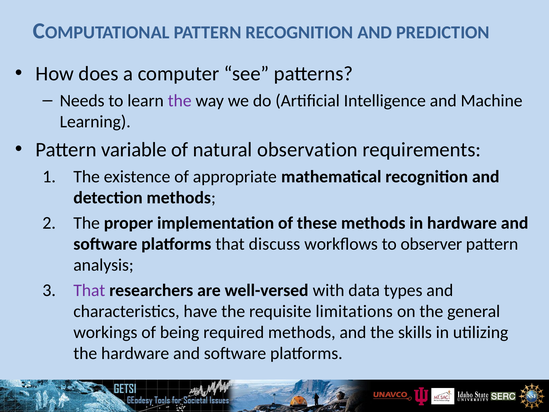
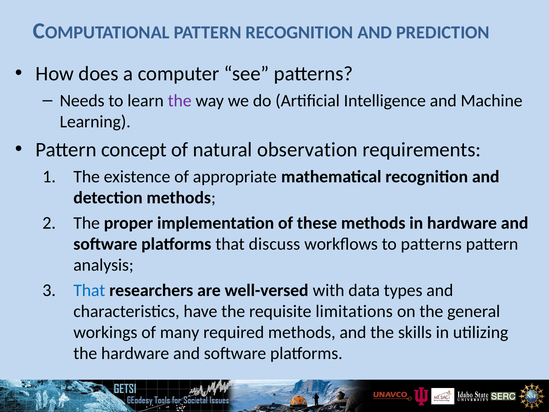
variable: variable -> concept (134, 149)
to observer: observer -> patterns (431, 244)
That colour: purple -> blue (89, 290)
being: being -> many (180, 332)
